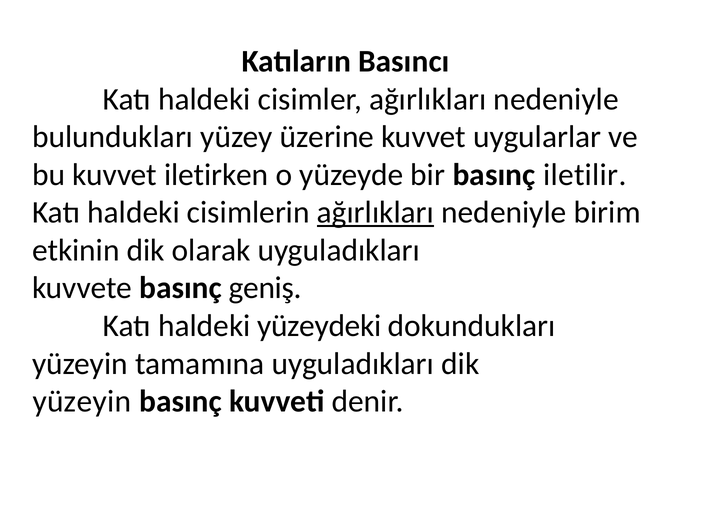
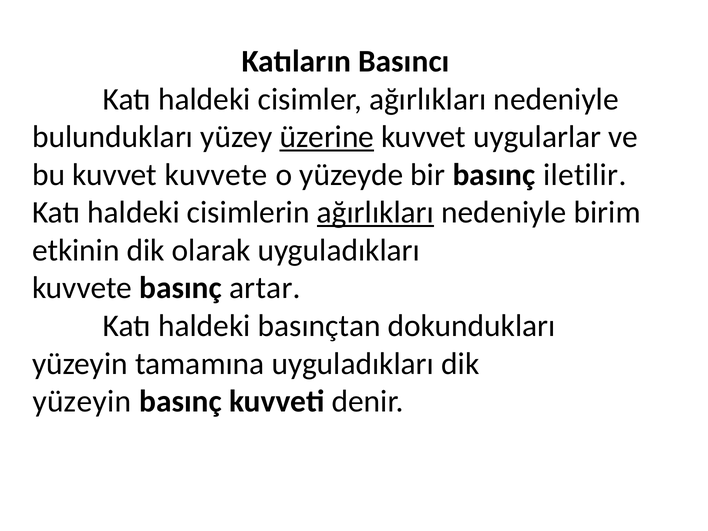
üzerine underline: none -> present (327, 137)
kuvvet iletirken: iletirken -> kuvvete (216, 175)
geniş: geniş -> artar (265, 288)
yüzeydeki: yüzeydeki -> basınçtan (319, 326)
